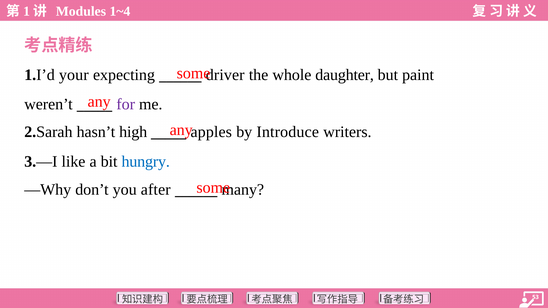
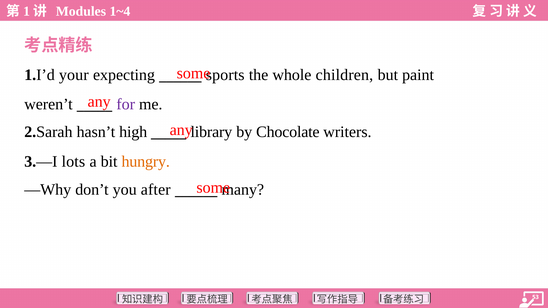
driver: driver -> sports (225, 75)
daughter: daughter -> children (344, 75)
apples: apples -> library (211, 132)
Introduce: Introduce -> Chocolate (288, 132)
like: like -> lots (73, 162)
hungry colour: blue -> orange (146, 162)
